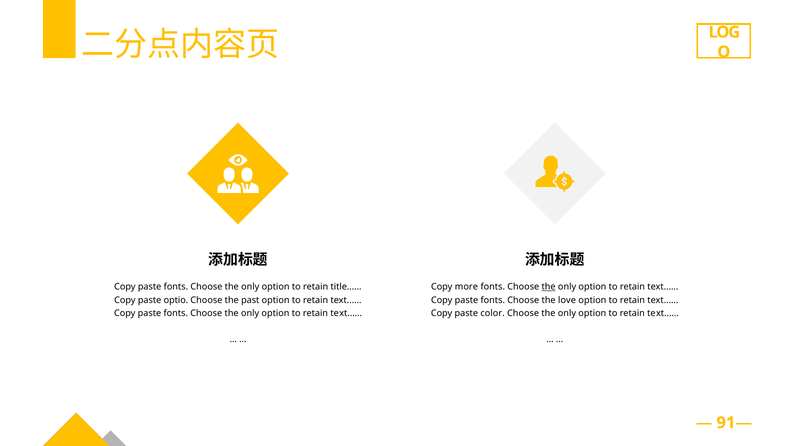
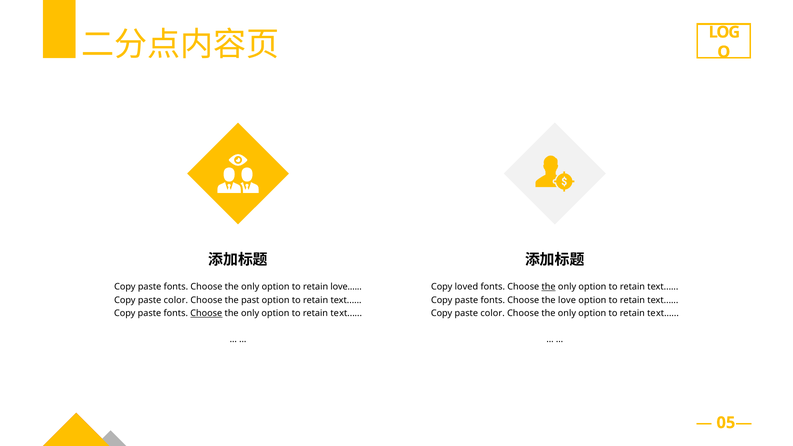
retain title: title -> love (346, 287)
more: more -> loved (466, 287)
optio: optio -> color (176, 300)
Choose underline: none -> present (206, 313)
91—: 91— -> 05— (734, 423)
